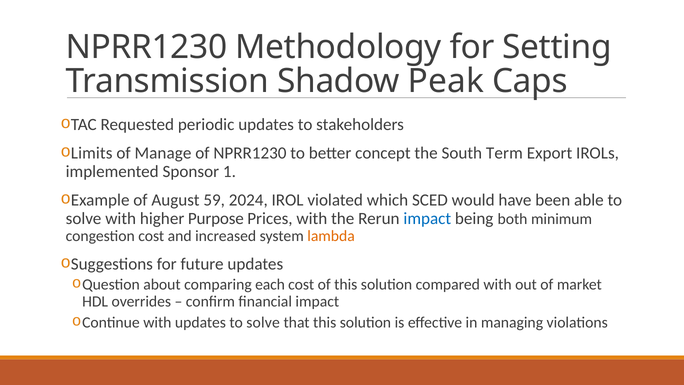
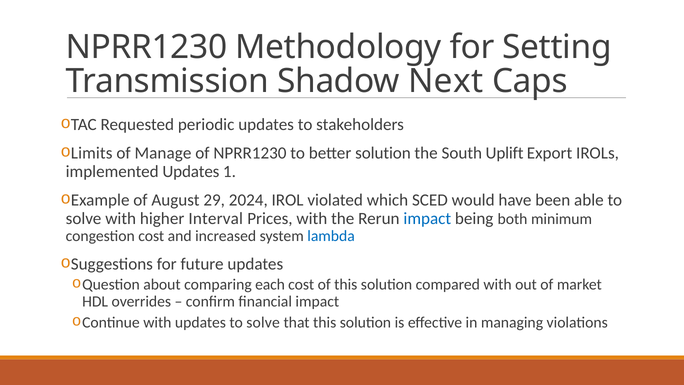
Peak: Peak -> Next (446, 81)
better concept: concept -> solution (383, 153)
Term: Term -> Uplift (505, 153)
implemented Sponsor: Sponsor -> Updates (191, 172)
59: 59 -> 29 (214, 200)
Purpose: Purpose -> Interval (216, 218)
lambda colour: orange -> blue (331, 236)
